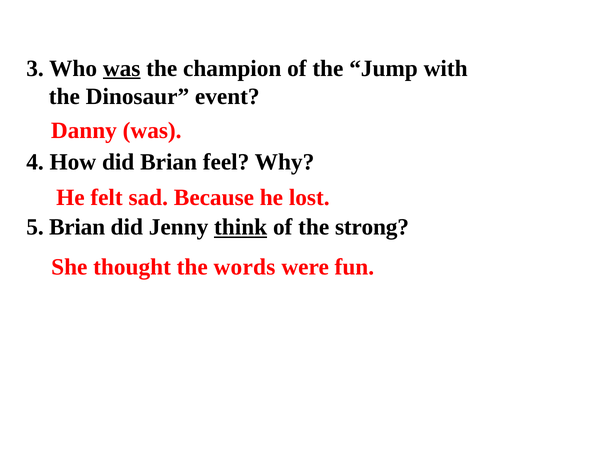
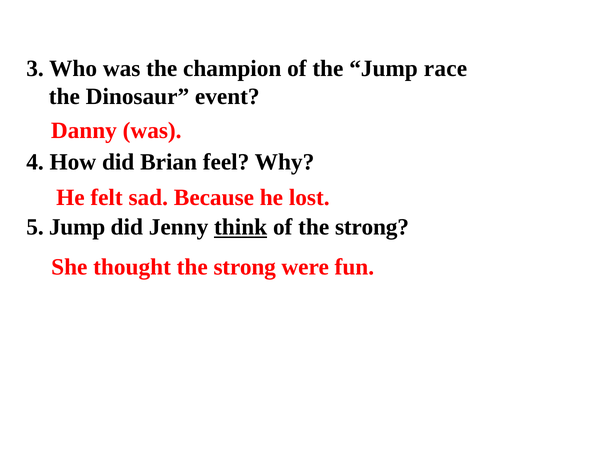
was underline: present -> none (122, 68)
with: with -> race (446, 68)
5 Brian: Brian -> Jump (77, 227)
thought the words: words -> strong (245, 267)
